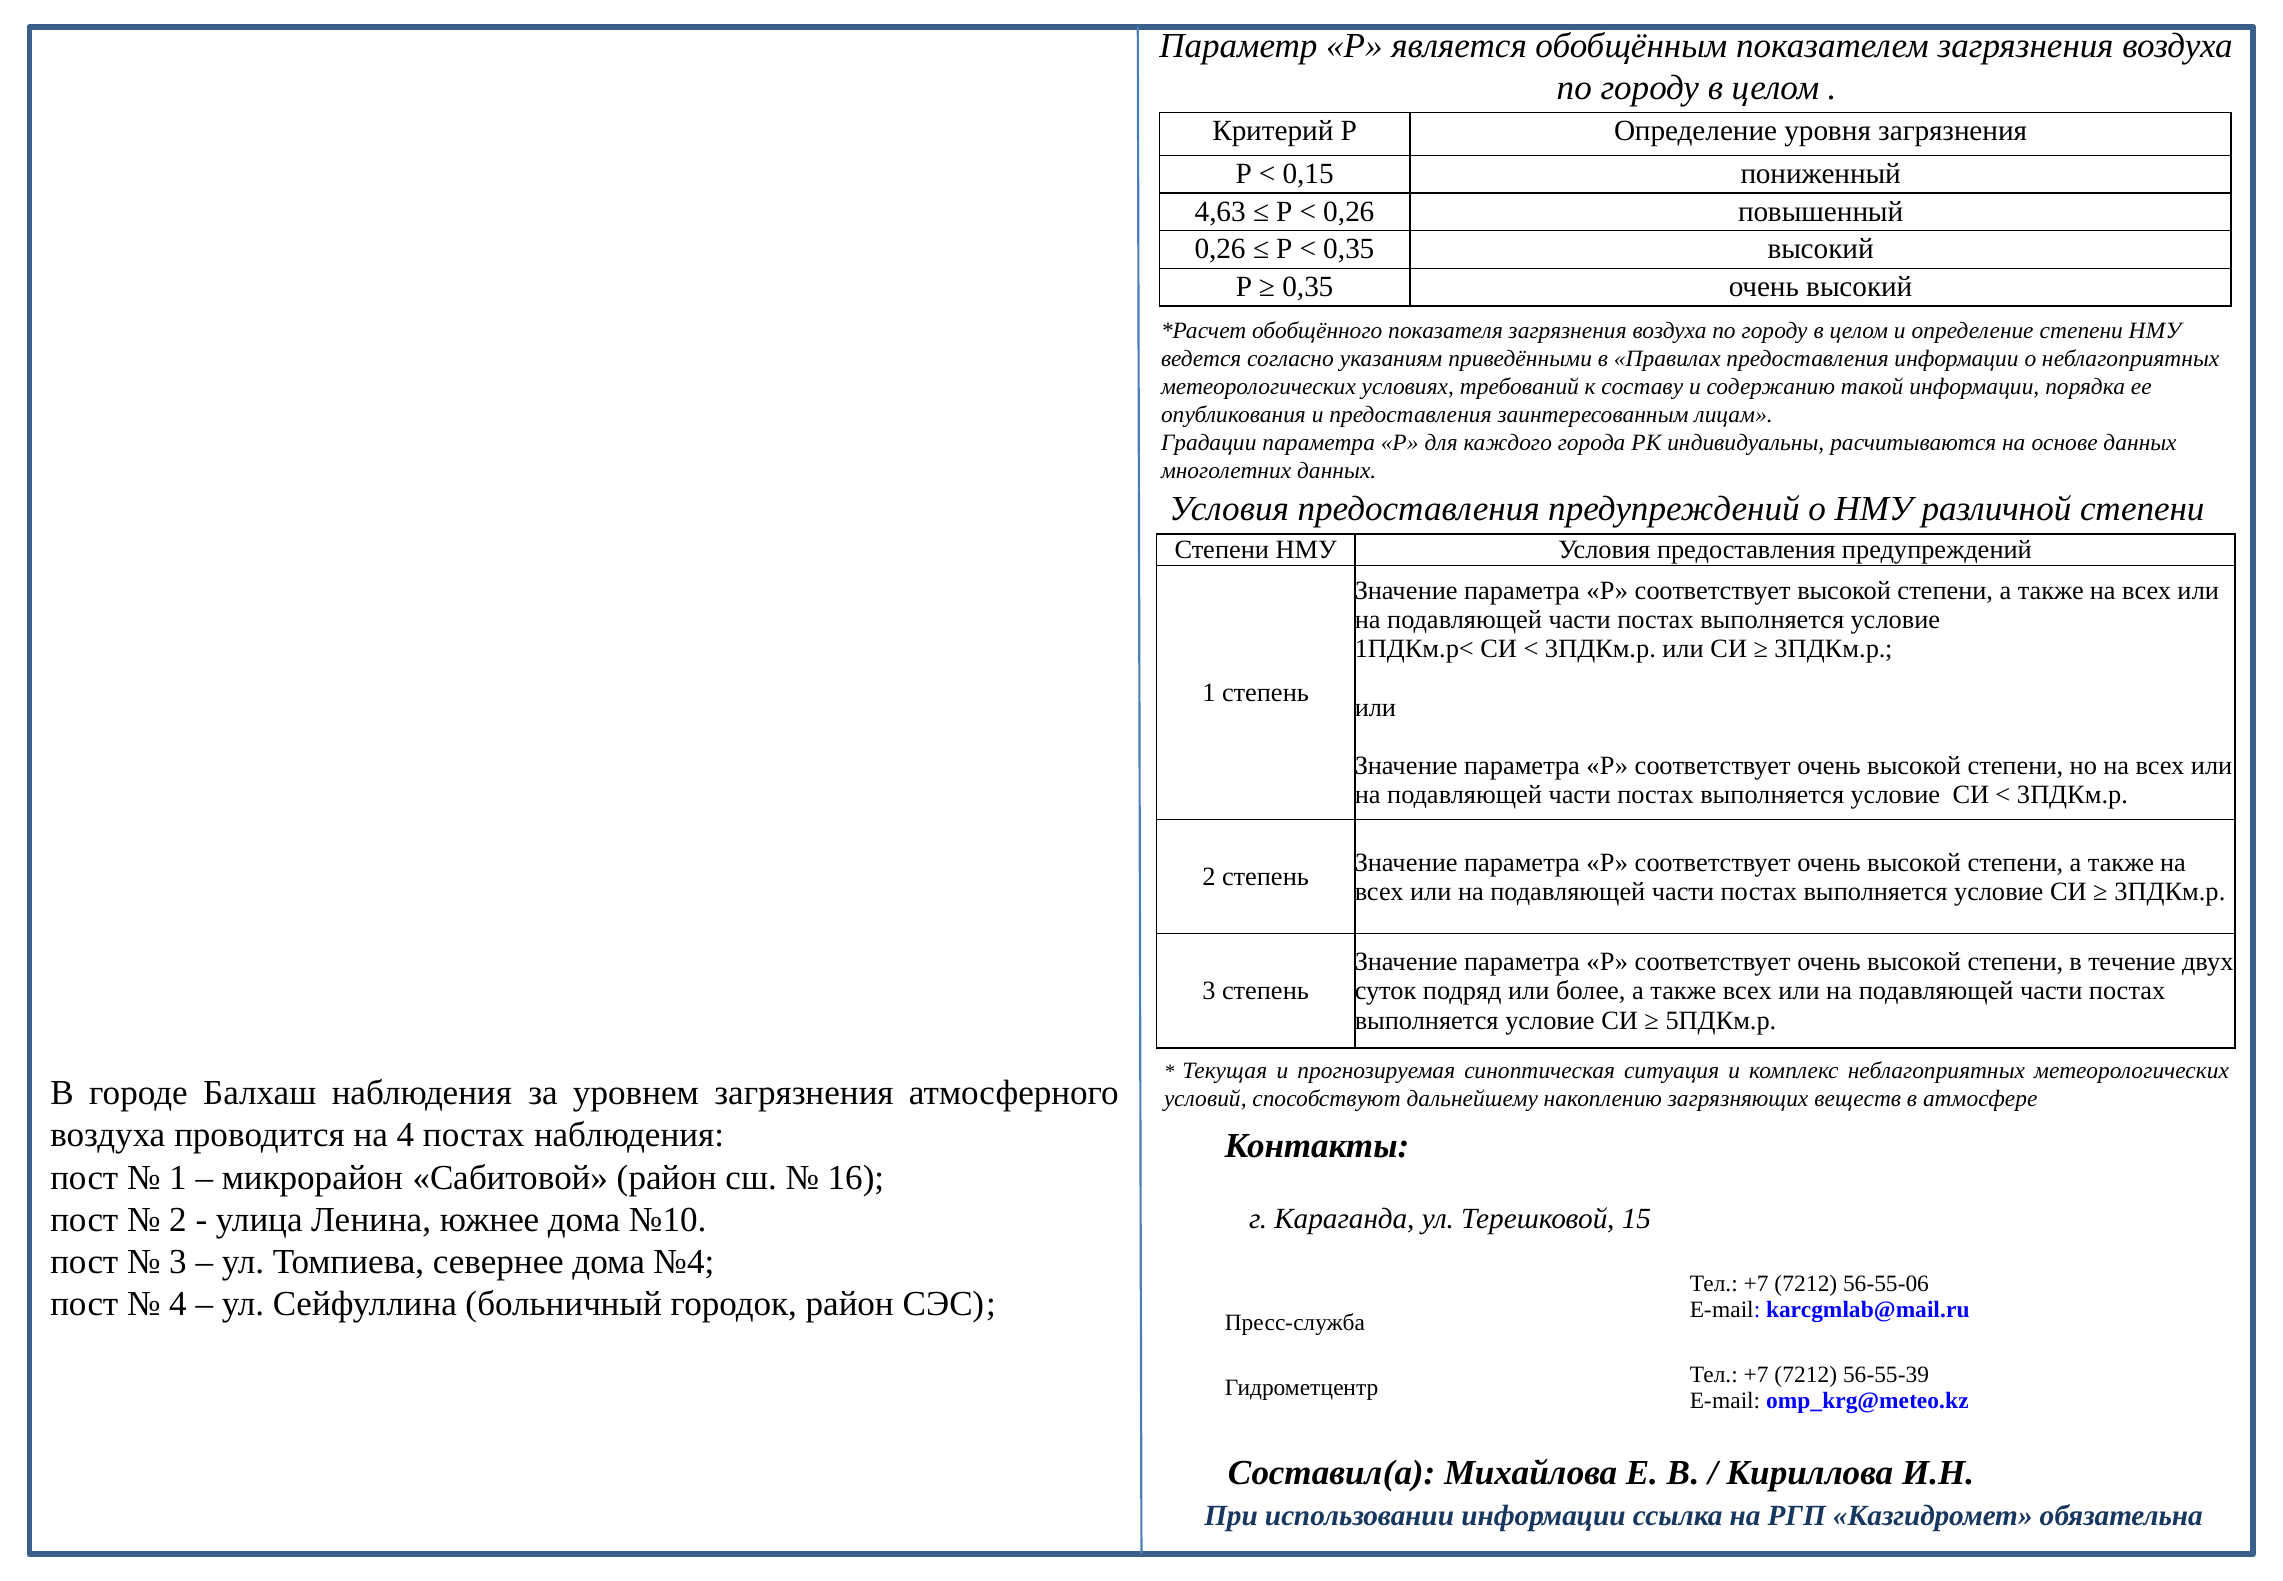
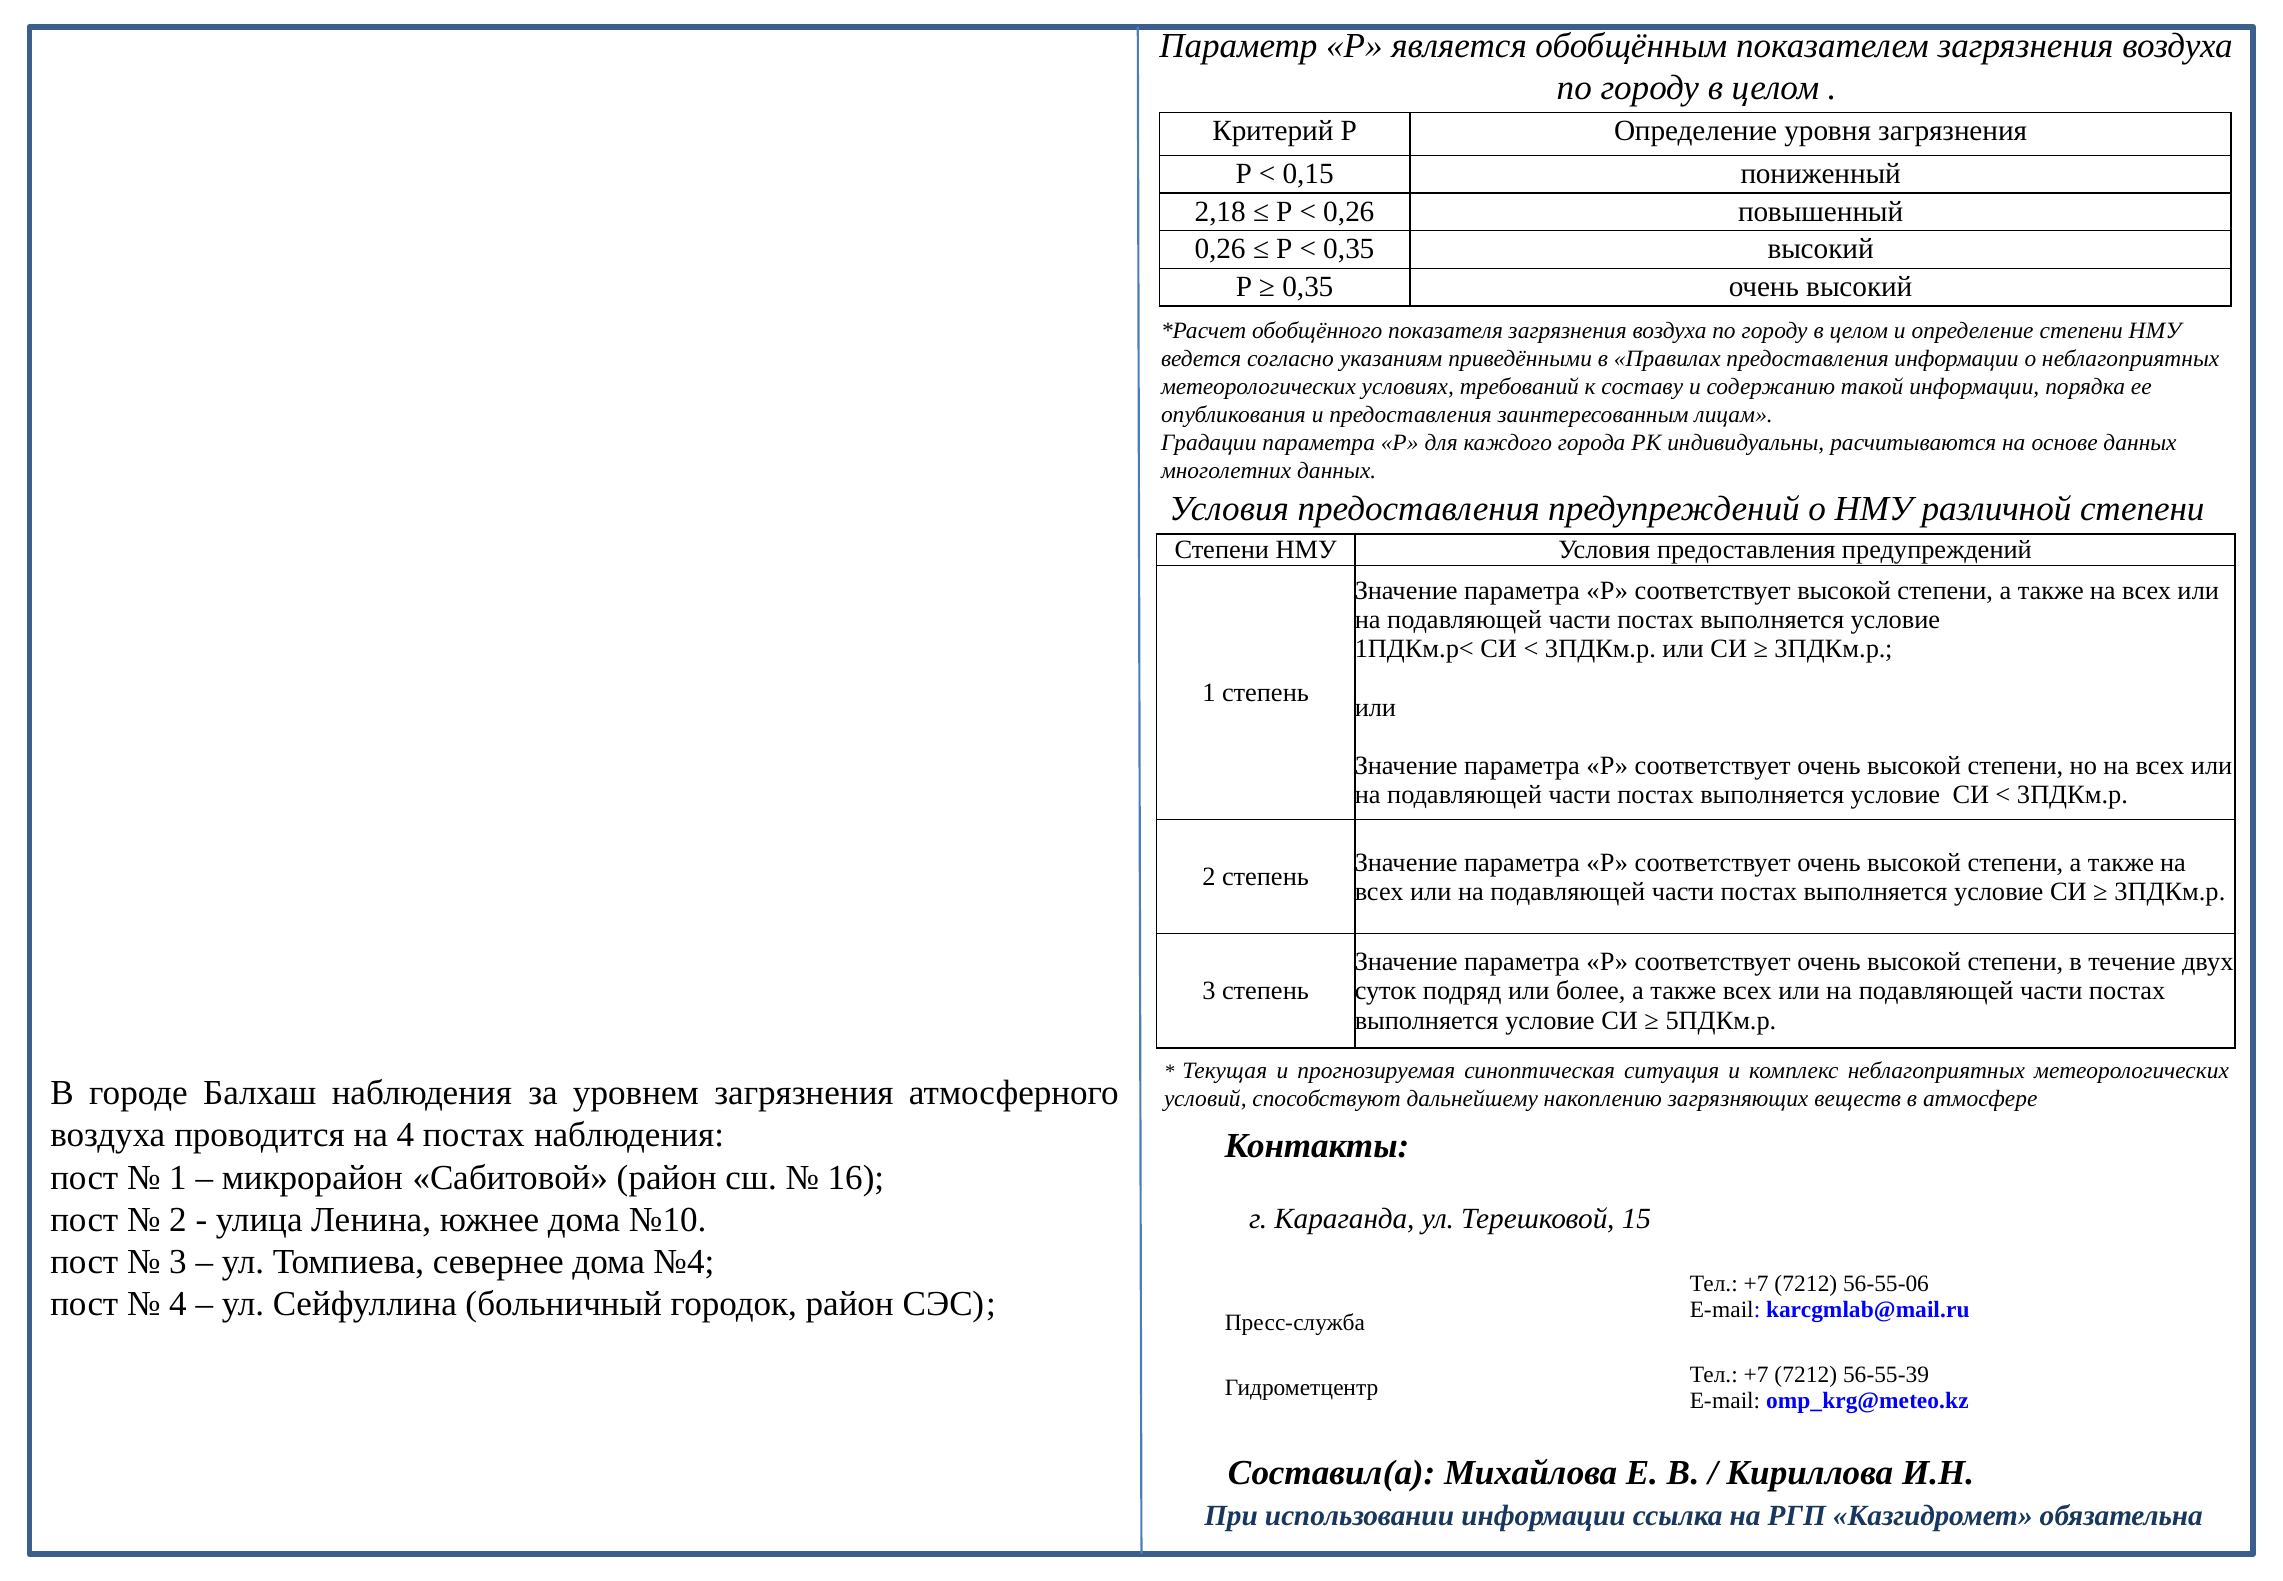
4,63: 4,63 -> 2,18 (1220, 212)
